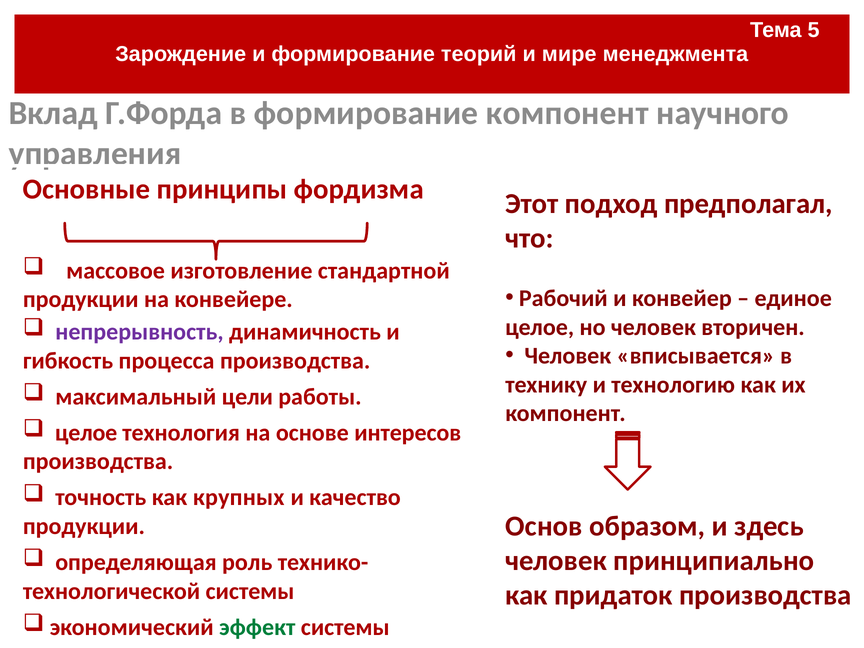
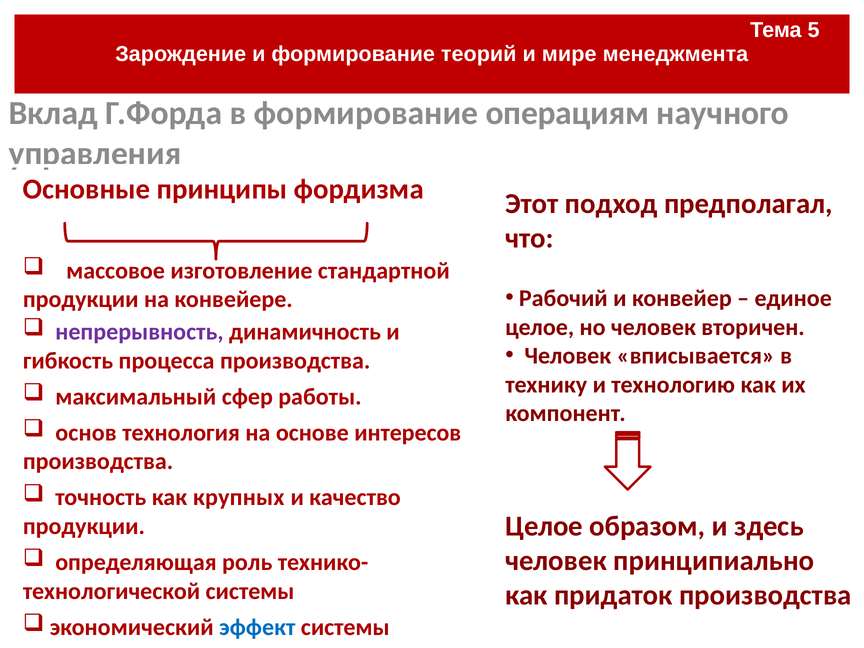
формирование компонент: компонент -> операциям (567, 113)
цели: цели -> сфер (247, 397)
целое: целое -> основ (86, 433)
Основ: Основ -> Целое (544, 526)
эффект colour: green -> blue (257, 627)
